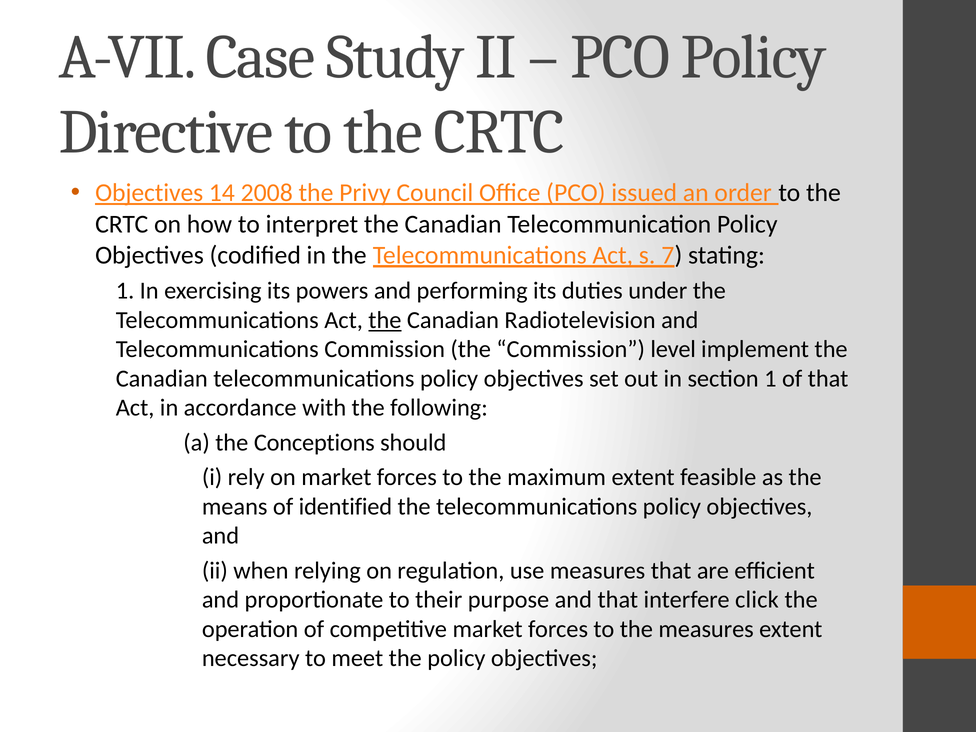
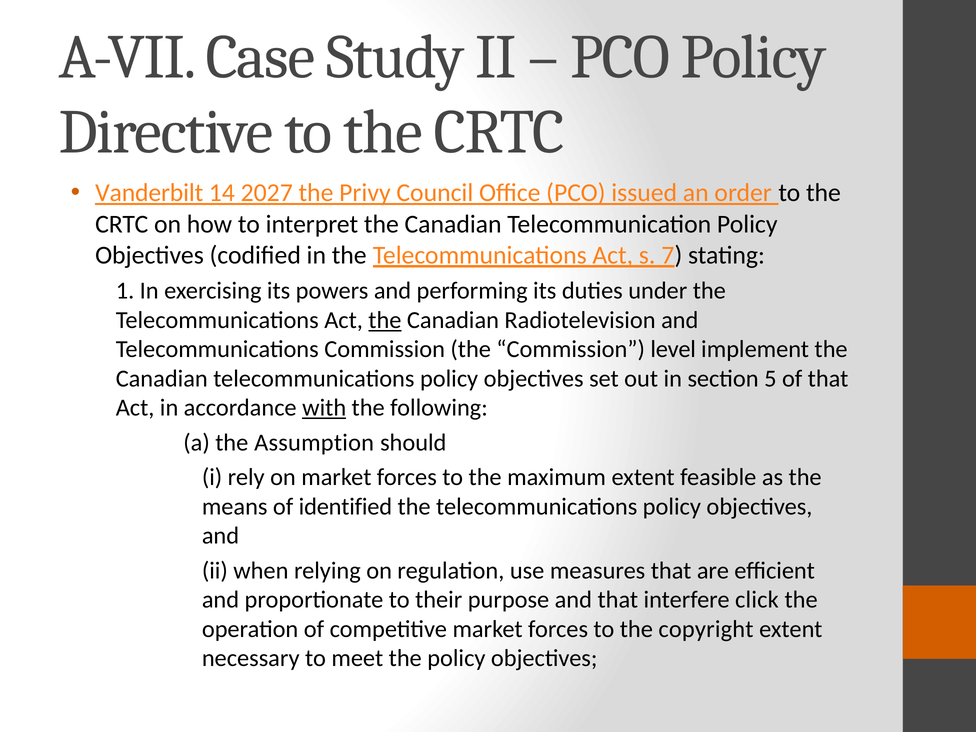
Objectives: Objectives -> Vanderbilt (149, 193)
2008: 2008 -> 2027 (267, 193)
section 1: 1 -> 5 (770, 379)
with underline: none -> present (324, 408)
Conceptions: Conceptions -> Assumption (314, 443)
the measures: measures -> copyright (706, 629)
